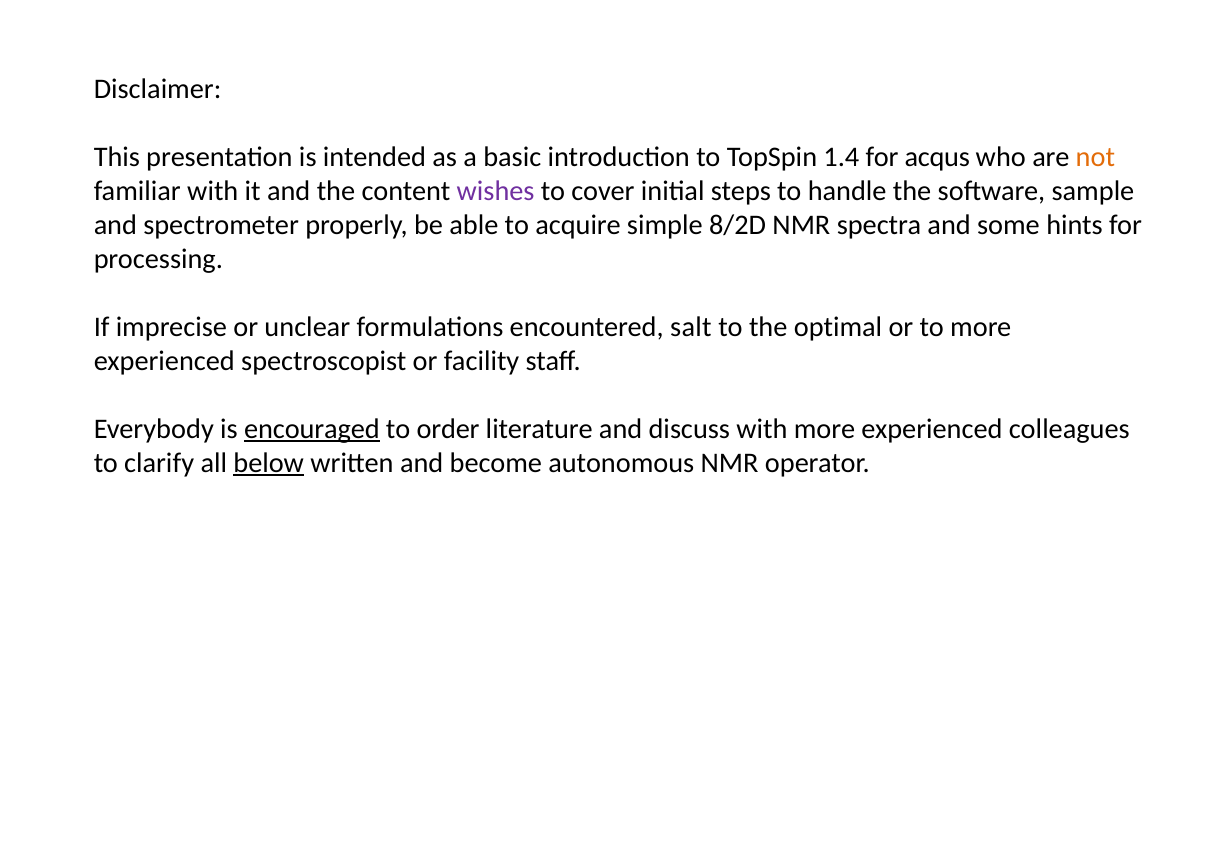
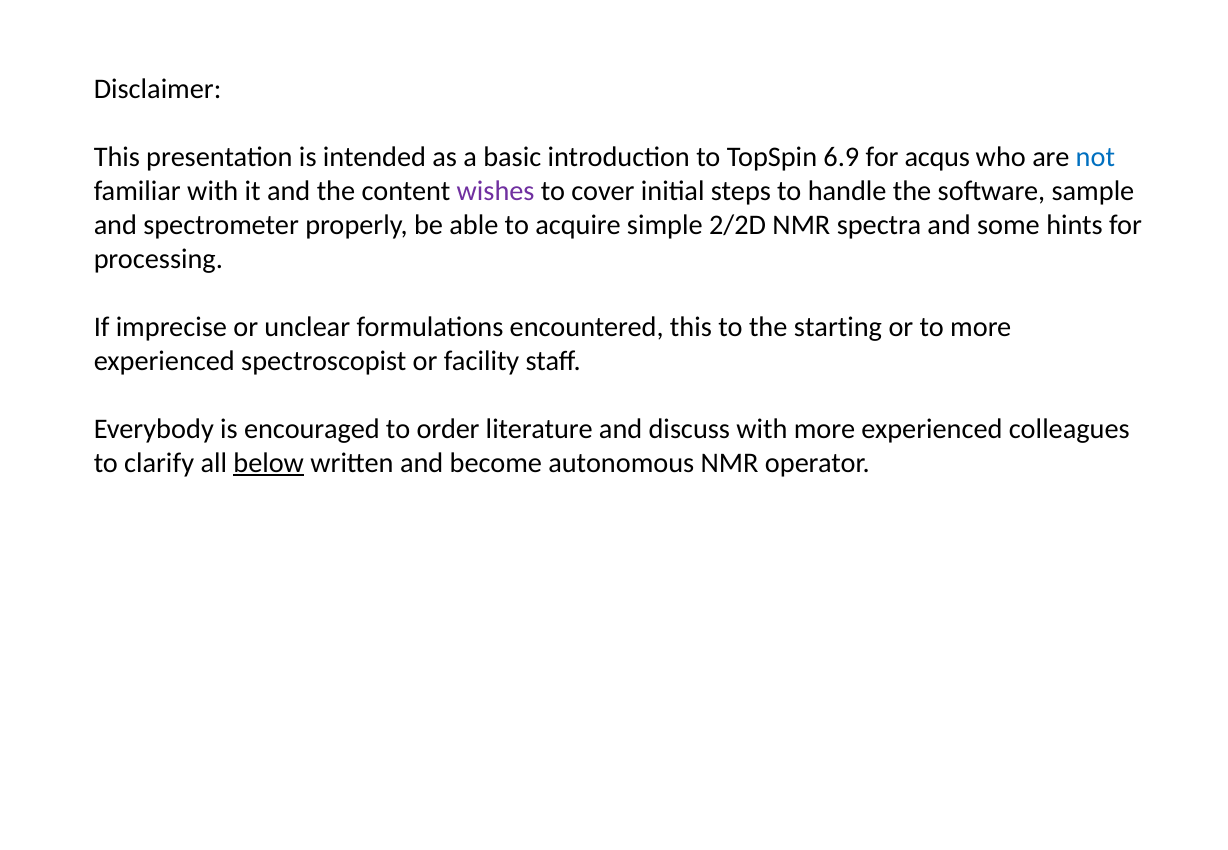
1.4: 1.4 -> 6.9 (841, 157)
not colour: orange -> blue (1095, 157)
8/2D: 8/2D -> 2/2D (738, 225)
encountered salt: salt -> this (691, 327)
optimal: optimal -> starting (838, 327)
encouraged underline: present -> none (312, 429)
